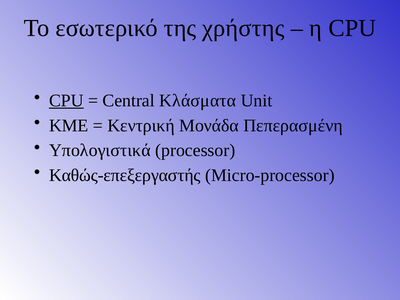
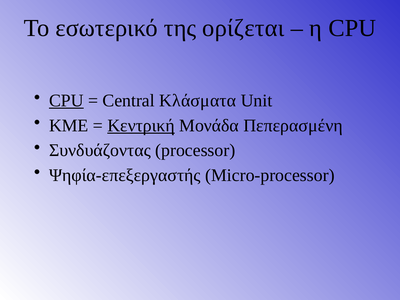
χρήστης: χρήστης -> ορίζεται (243, 28)
Κεντρική underline: none -> present (141, 125)
Υπολογιστικά: Υπολογιστικά -> Συνδυάζοντας (100, 150)
Καθώς-επεξεργαστής: Καθώς-επεξεργαστής -> Ψηφία-επεξεργαστής (125, 175)
